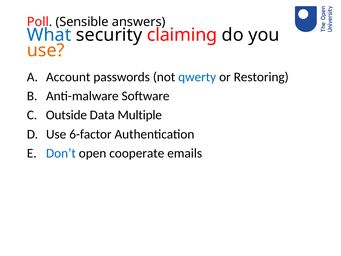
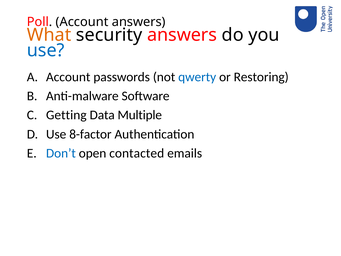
Poll Sensible: Sensible -> Account (82, 22)
What colour: blue -> orange (49, 35)
security claiming: claiming -> answers (182, 35)
use colour: orange -> blue (46, 50)
Outside: Outside -> Getting (66, 115)
6-factor: 6-factor -> 8-factor (90, 134)
cooperate: cooperate -> contacted (137, 153)
